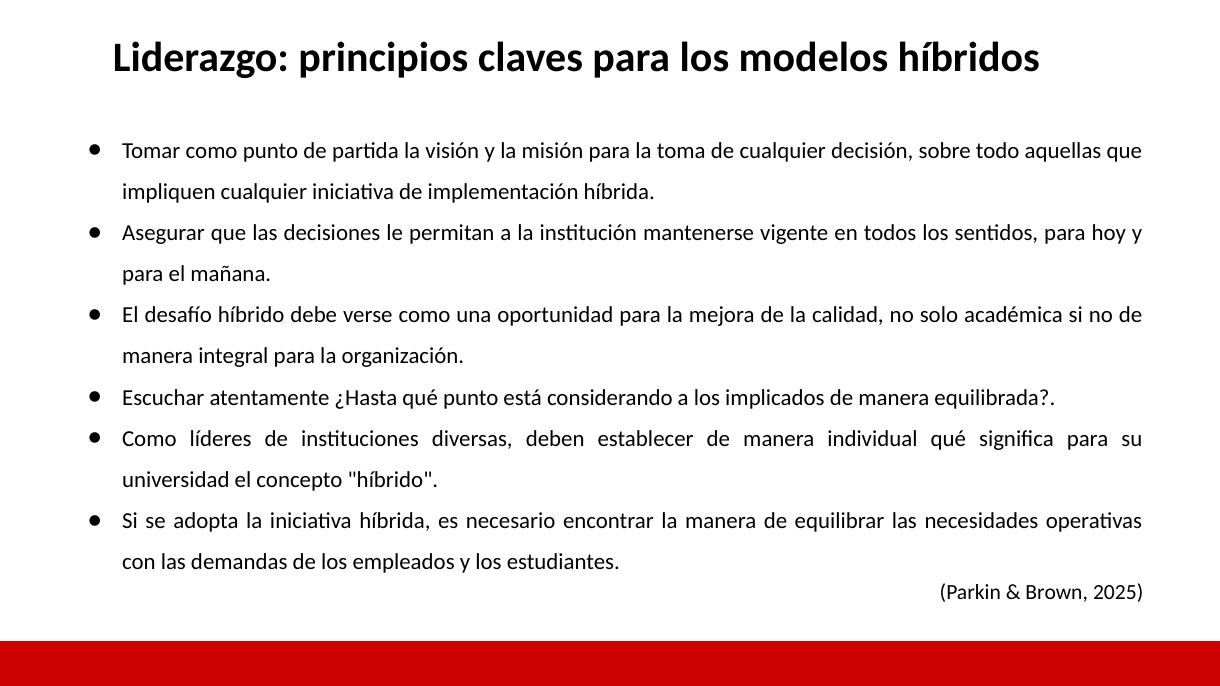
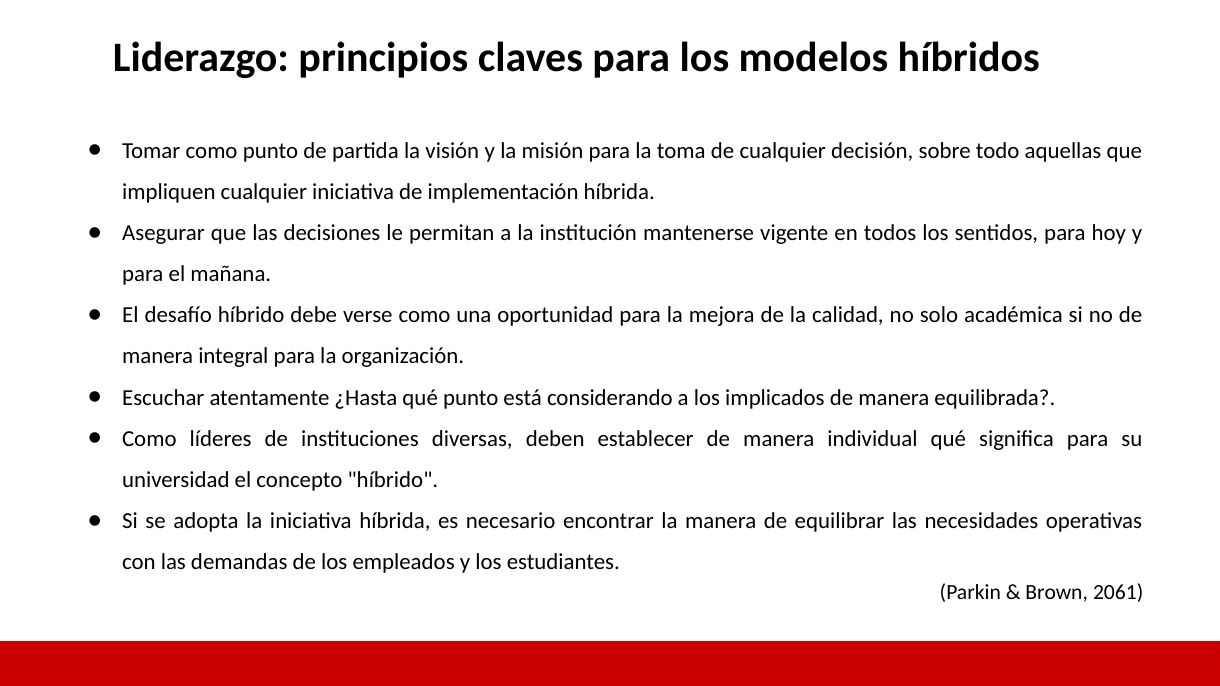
2025: 2025 -> 2061 (1118, 593)
